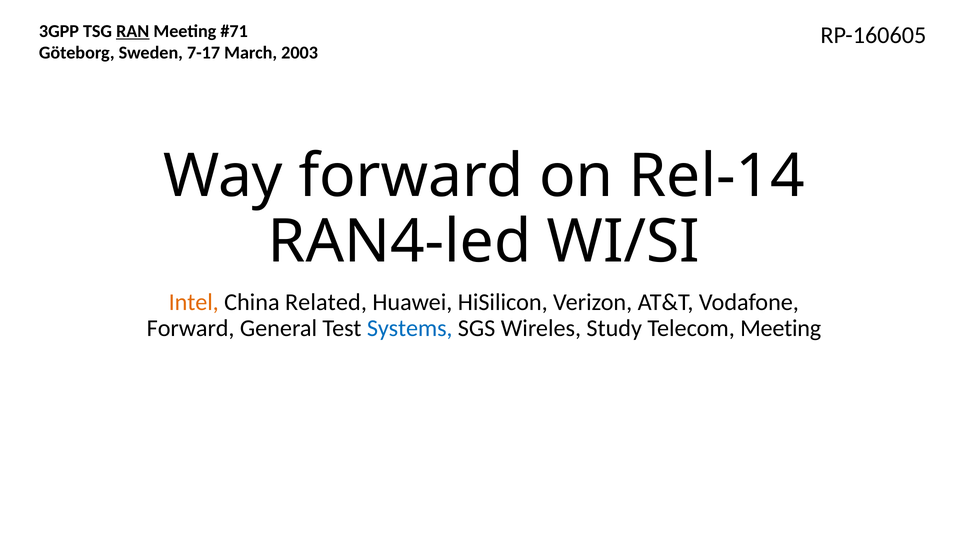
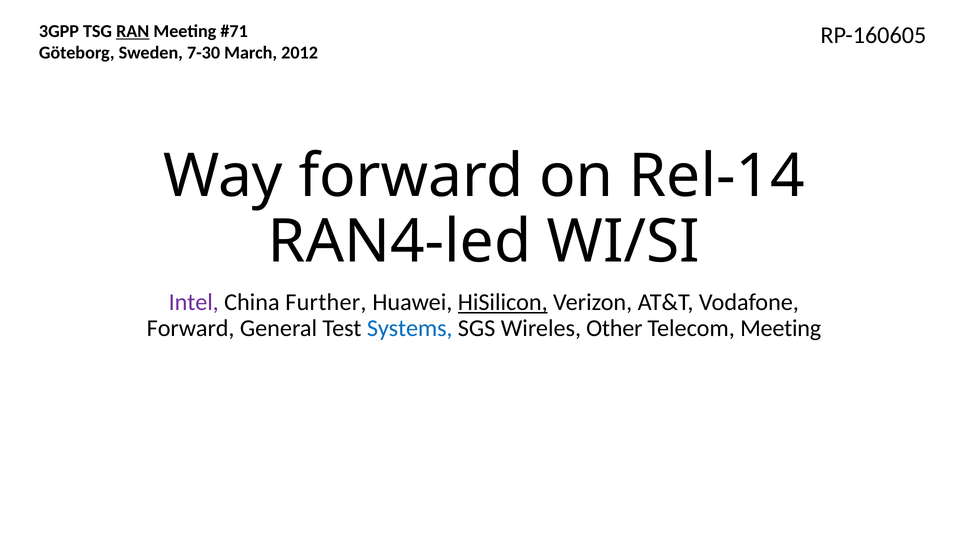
7-17: 7-17 -> 7-30 (204, 53)
2003: 2003 -> 2012 (300, 53)
Intel colour: orange -> purple (194, 303)
Related: Related -> Further (326, 303)
HiSilicon underline: none -> present (503, 303)
Study: Study -> Other (614, 329)
